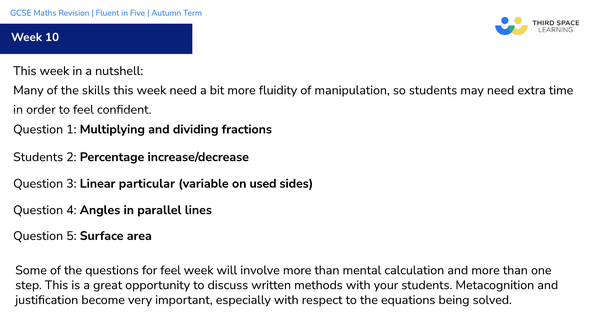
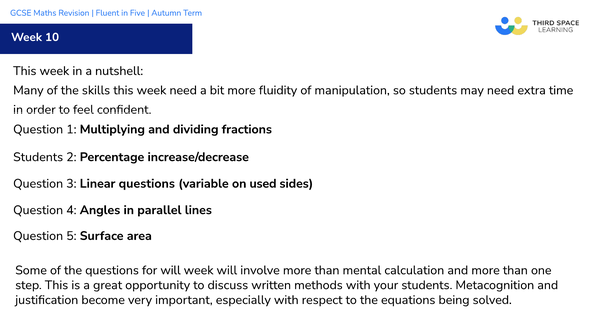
Linear particular: particular -> questions (147, 184)
for feel: feel -> will (171, 270)
